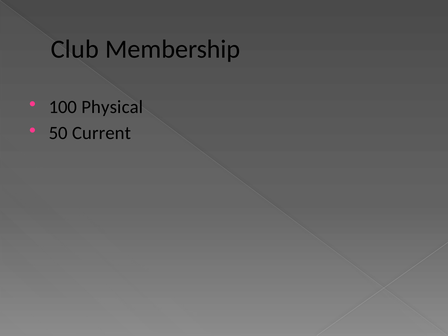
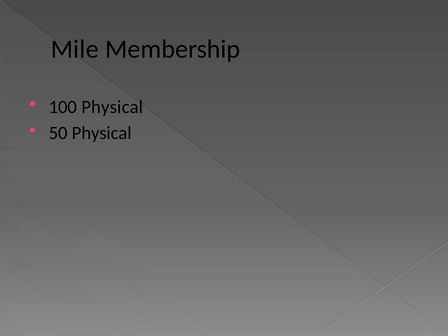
Club: Club -> Mile (75, 49)
50 Current: Current -> Physical (102, 133)
